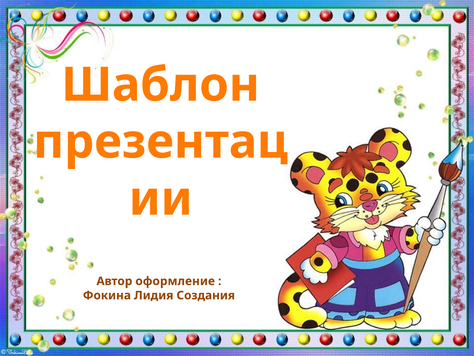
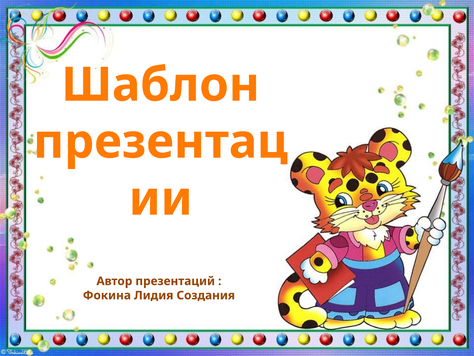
оформление: оформление -> презентаций (175, 281)
